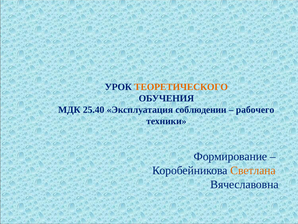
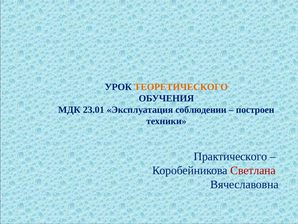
25.40: 25.40 -> 23.01 (94, 110)
рабочего: рабочего -> построен (255, 110)
Формирование: Формирование -> Практического (230, 156)
Светлана colour: orange -> red (253, 170)
